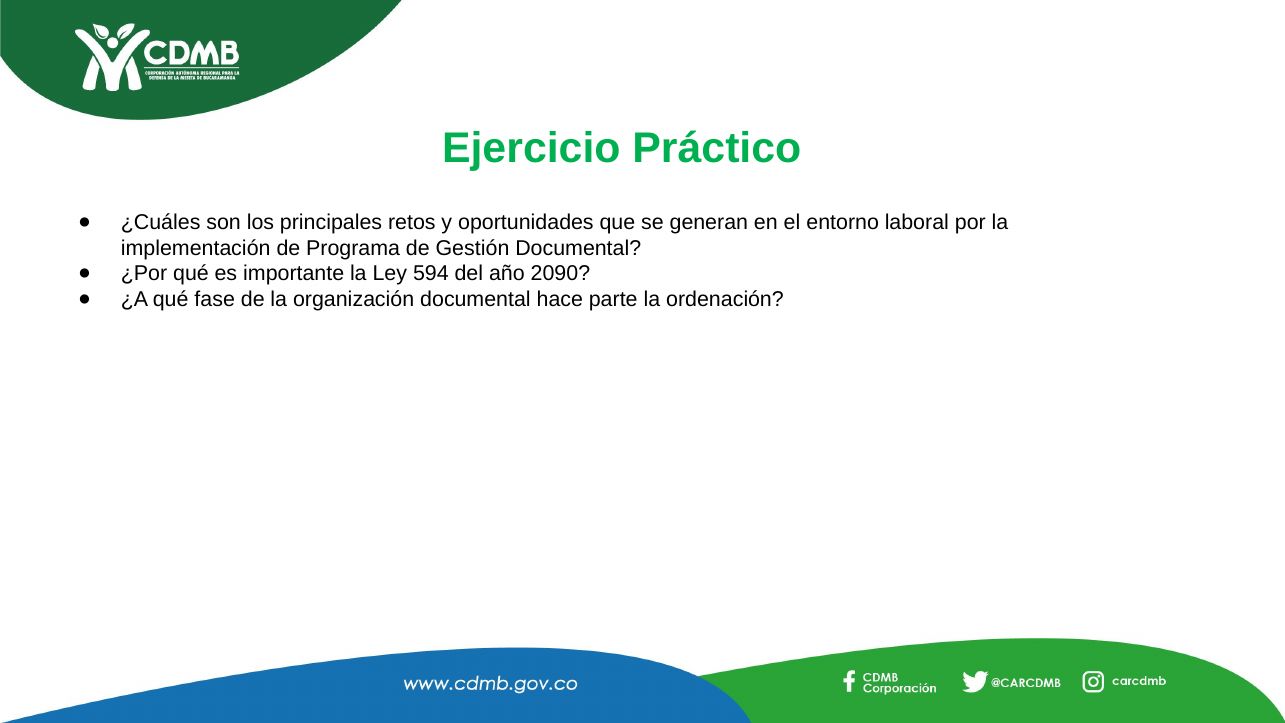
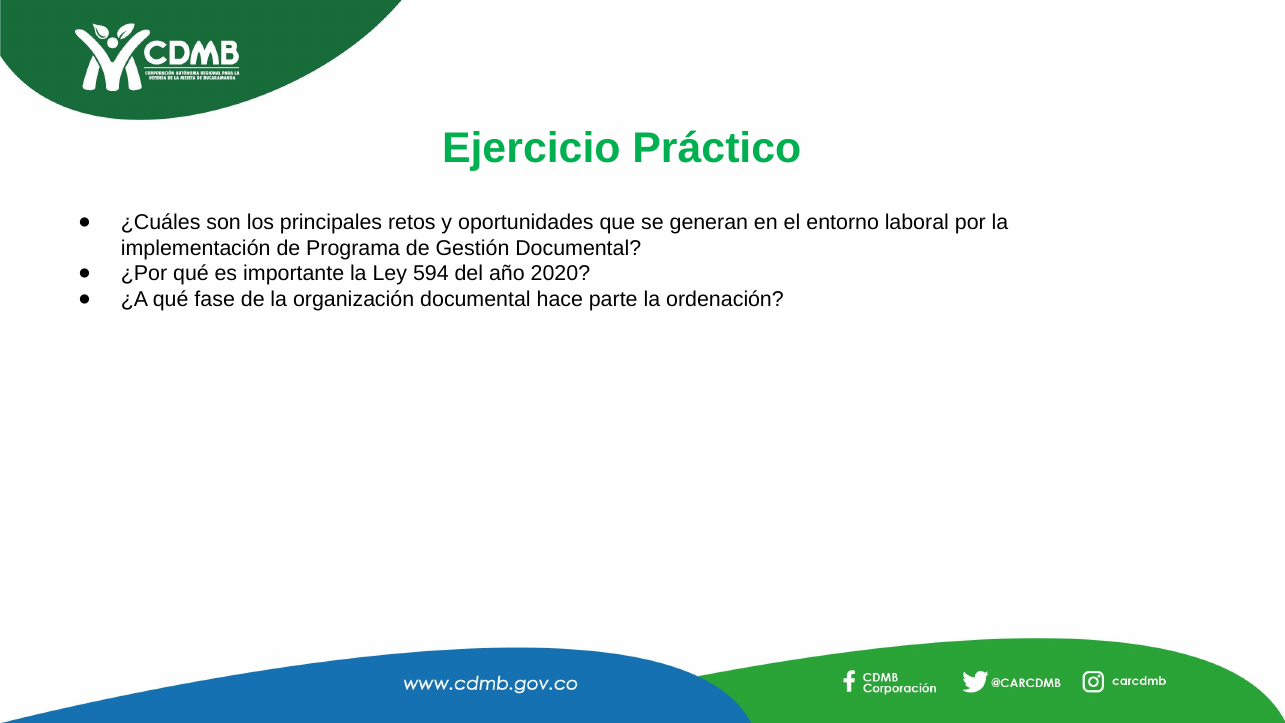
2090: 2090 -> 2020 (560, 274)
